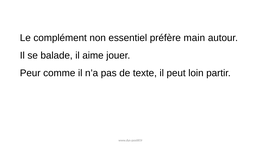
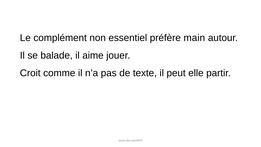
Peur: Peur -> Croit (30, 73)
loin: loin -> elle (196, 73)
